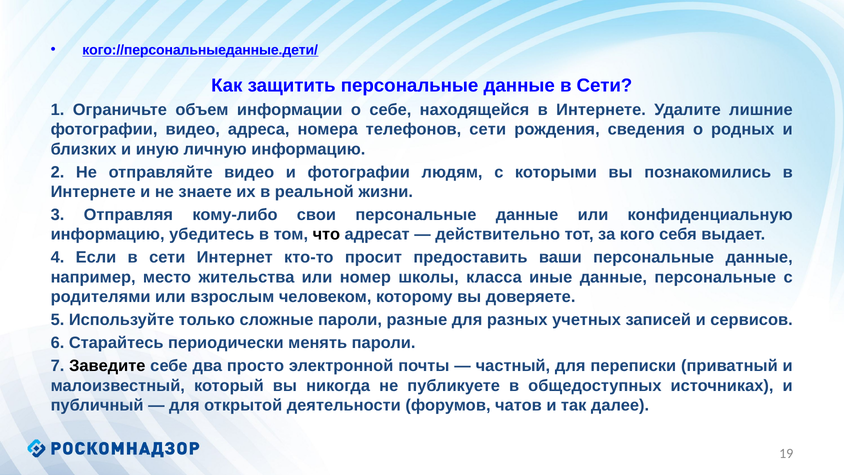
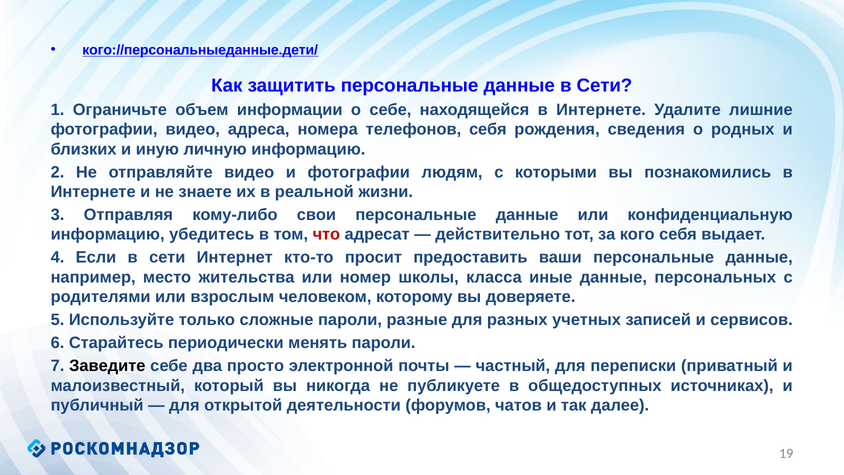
телефонов сети: сети -> себя (488, 129)
что colour: black -> red (326, 234)
данные персональные: персональные -> персональных (715, 277)
